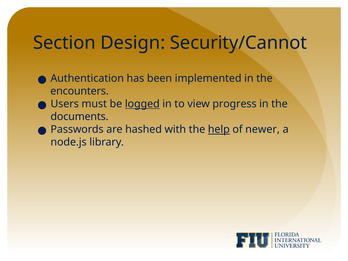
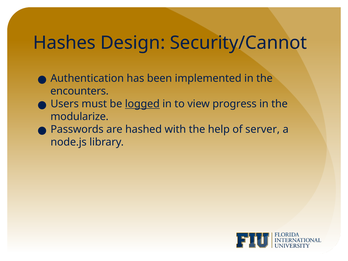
Section: Section -> Hashes (64, 43)
documents: documents -> modularize (80, 117)
help underline: present -> none (219, 129)
newer: newer -> server (263, 129)
